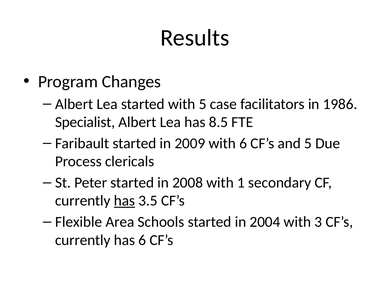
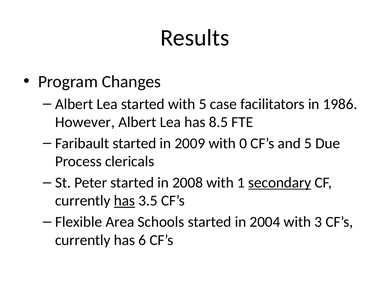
Specialist: Specialist -> However (85, 122)
with 6: 6 -> 0 (243, 144)
secondary underline: none -> present (280, 183)
